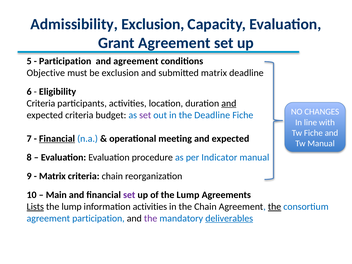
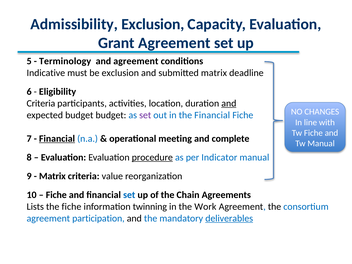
Participation: Participation -> Terminology (65, 61)
Objective: Objective -> Indicative (46, 73)
expected criteria: criteria -> budget (79, 115)
the Deadline: Deadline -> Financial (212, 115)
expected: expected -> complete (231, 139)
procedure underline: none -> present (152, 157)
criteria chain: chain -> value (112, 176)
Main: Main -> Fiche (56, 195)
set colour: purple -> blue (129, 195)
of the Lump: Lump -> Chain (188, 195)
Lists underline: present -> none (35, 207)
lump: lump -> fiche (71, 207)
information activities: activities -> twinning (150, 207)
the Chain: Chain -> Work (205, 207)
the underline: present -> none (275, 207)
the colour: purple -> blue (151, 218)
